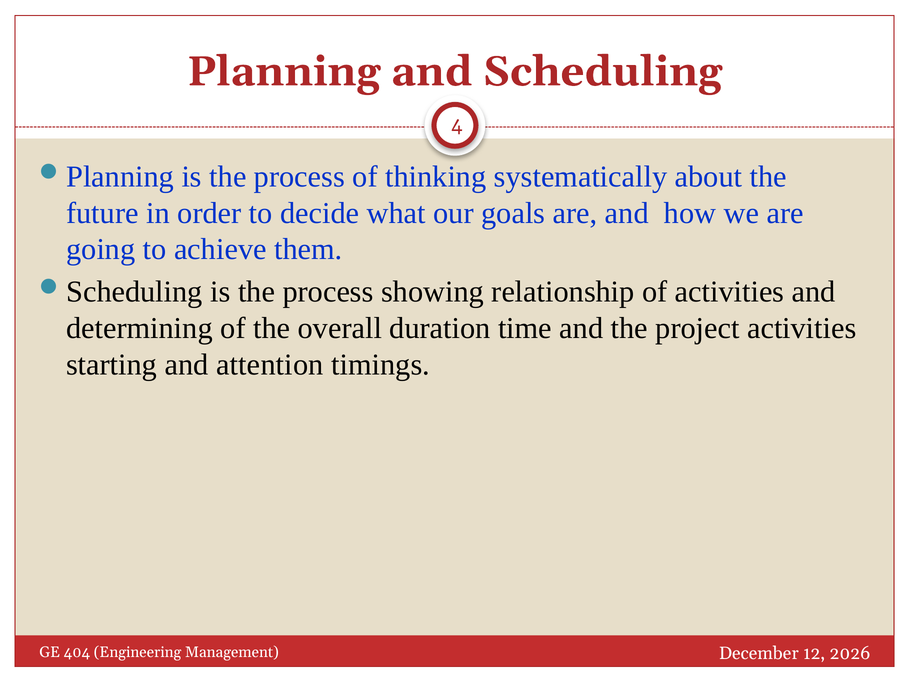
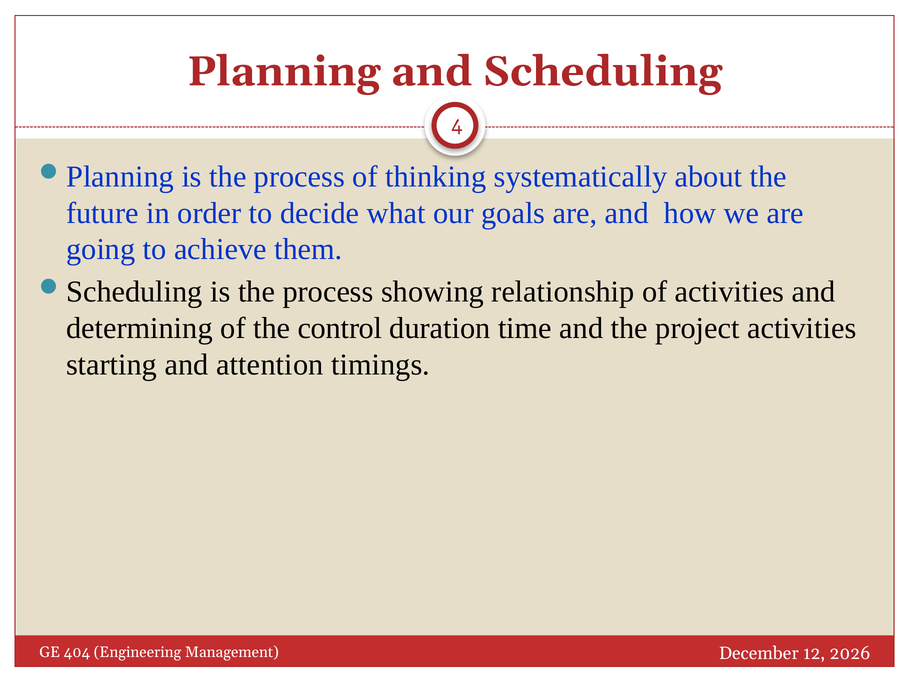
overall: overall -> control (340, 328)
